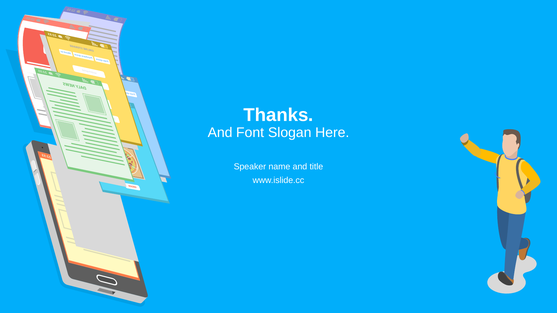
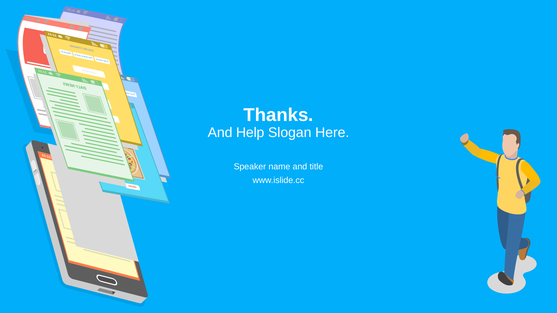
Font: Font -> Help (250, 133)
